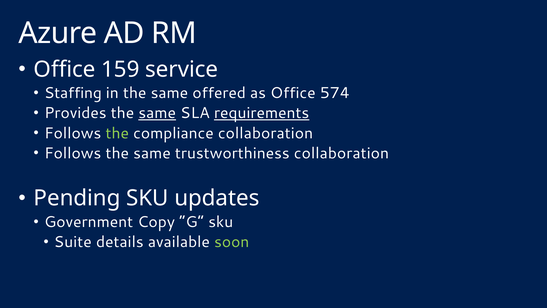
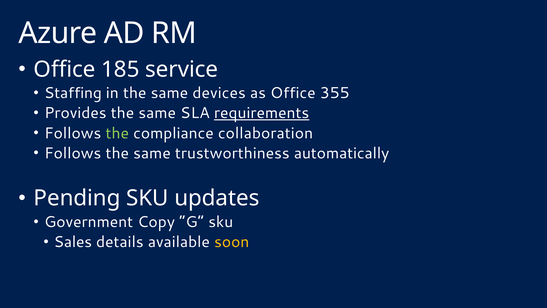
159: 159 -> 185 (120, 69)
offered: offered -> devices (219, 93)
574: 574 -> 355 (335, 93)
same underline: present -> none (157, 113)
trustworthiness collaboration: collaboration -> automatically (342, 153)
Suite: Suite -> Sales (73, 242)
soon colour: light green -> yellow (232, 242)
